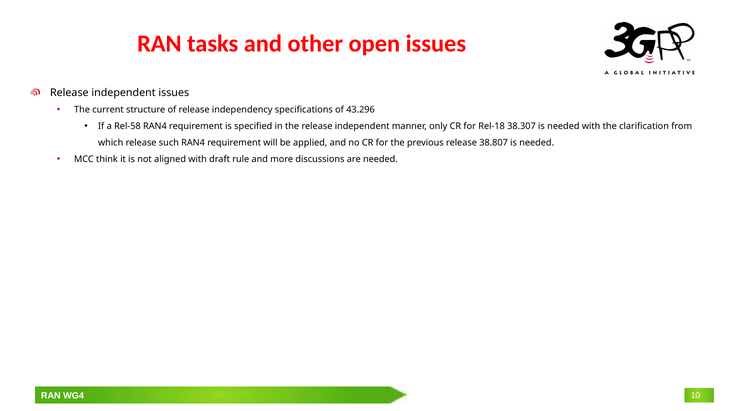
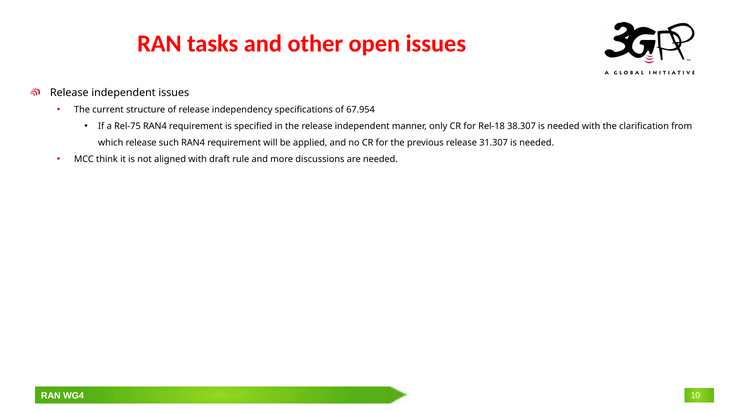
43.296: 43.296 -> 67.954 (361, 110)
Rel-58: Rel-58 -> Rel-75 (127, 126)
38.807: 38.807 -> 31.307 (494, 143)
